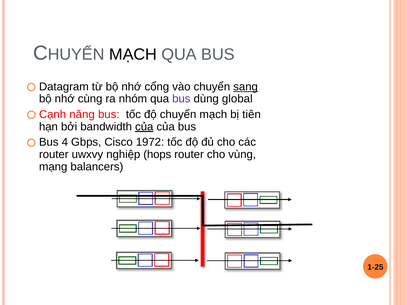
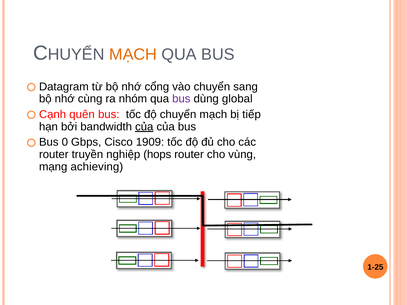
MẠCH colour: black -> orange (133, 55)
sang underline: present -> none (246, 87)
năng: năng -> quên (82, 115)
tiên: tiên -> tiếp (252, 115)
4: 4 -> 0 (65, 142)
1972: 1972 -> 1909 (150, 142)
uwxvy: uwxvy -> truyền (87, 155)
balancers: balancers -> achieving (97, 167)
